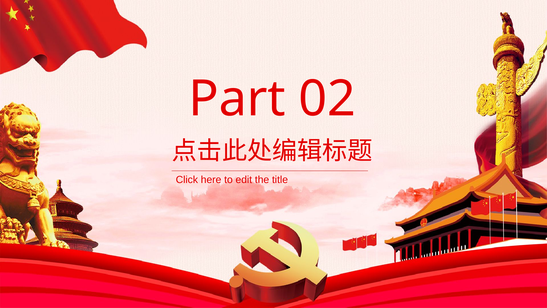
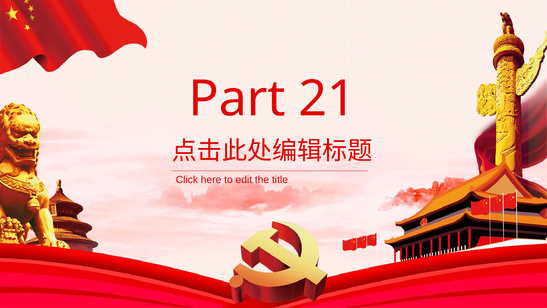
02: 02 -> 21 (327, 99)
